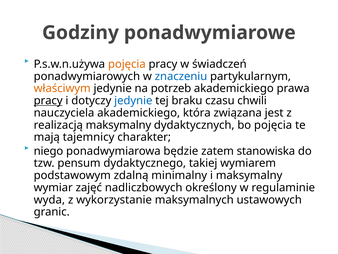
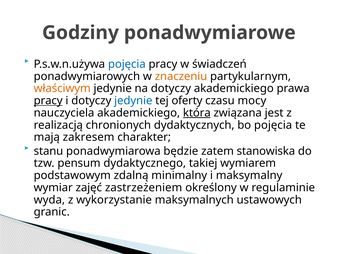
pojęcia colour: orange -> blue (127, 64)
znaczeniu colour: blue -> orange (181, 76)
na potrzeb: potrzeb -> dotyczy (171, 88)
braku: braku -> oferty (187, 100)
chwili: chwili -> mocy (252, 100)
która underline: none -> present (197, 113)
realizacją maksymalny: maksymalny -> chronionych (118, 125)
tajemnicy: tajemnicy -> zakresem (89, 137)
niego: niego -> stanu (48, 151)
nadliczbowych: nadliczbowych -> zastrzeżeniem (144, 187)
